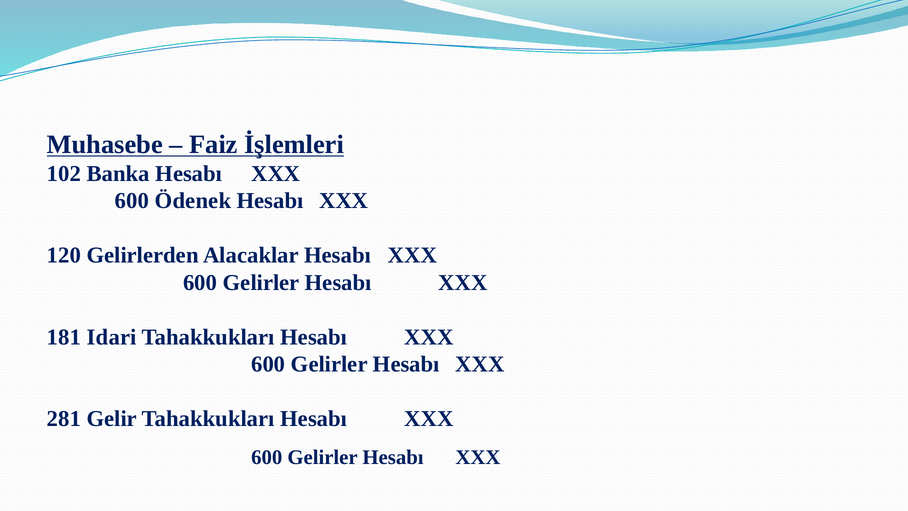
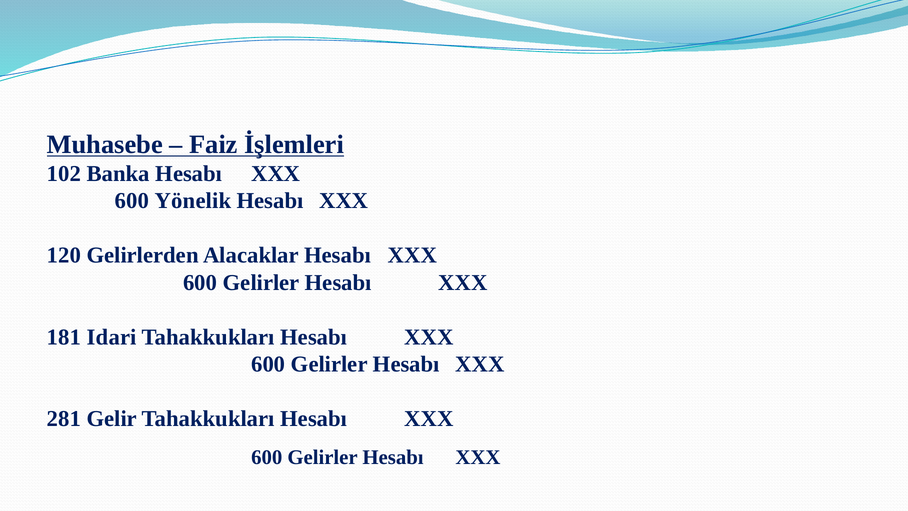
Ödenek: Ödenek -> Yönelik (193, 201)
